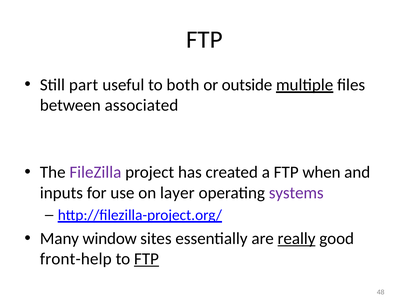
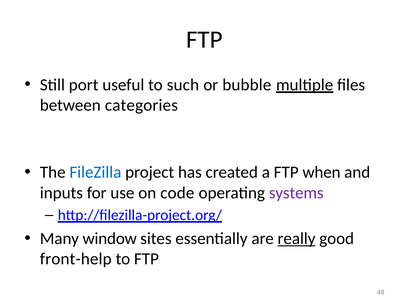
part: part -> port (84, 85)
both: both -> such (183, 85)
outside: outside -> bubble (247, 85)
associated: associated -> categories (141, 105)
FileZilla colour: purple -> blue (95, 173)
layer: layer -> code (177, 193)
FTP underline: present -> none (146, 260)
